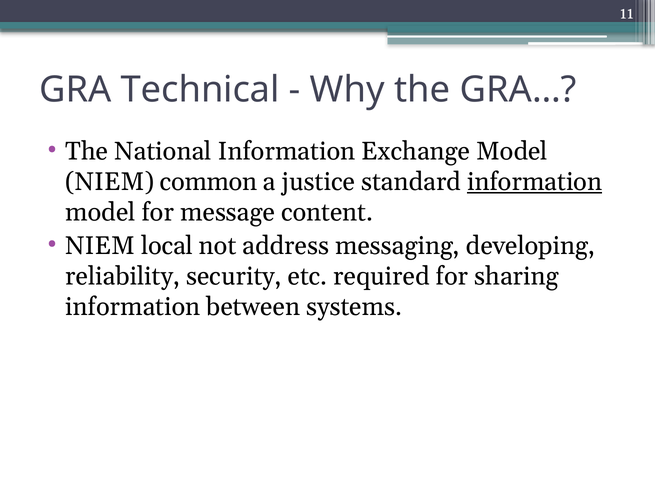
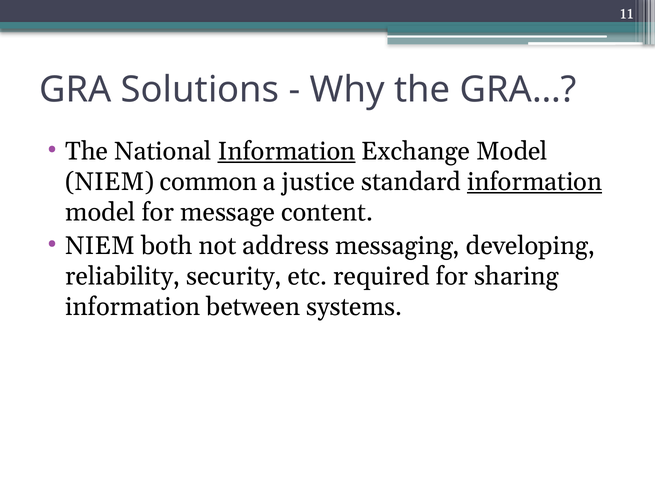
Technical: Technical -> Solutions (200, 90)
Information underline: none -> present (286, 151)
local: local -> both (167, 246)
